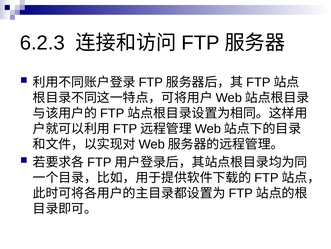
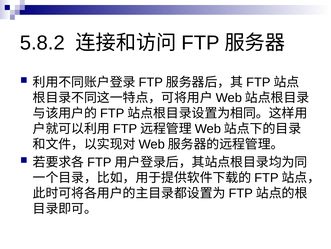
6.2.3: 6.2.3 -> 5.8.2 (42, 43)
